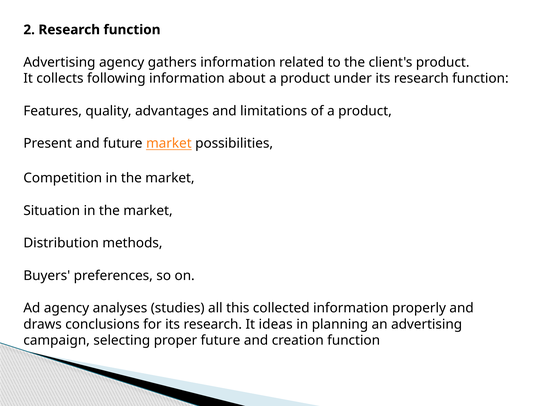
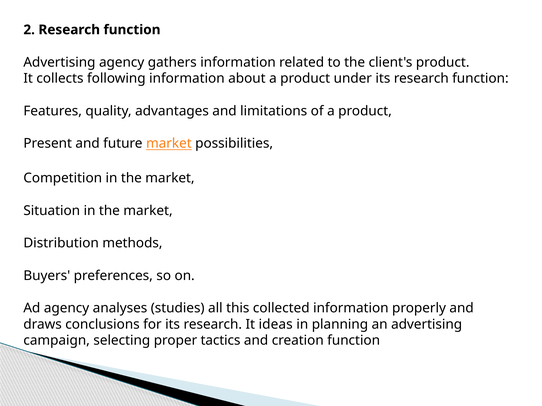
proper future: future -> tactics (221, 341)
